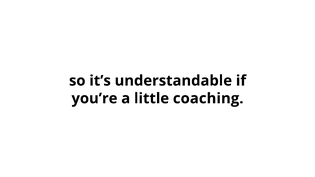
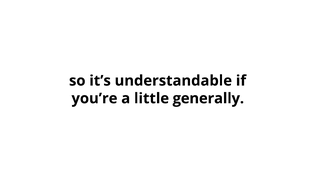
coaching: coaching -> generally (208, 99)
